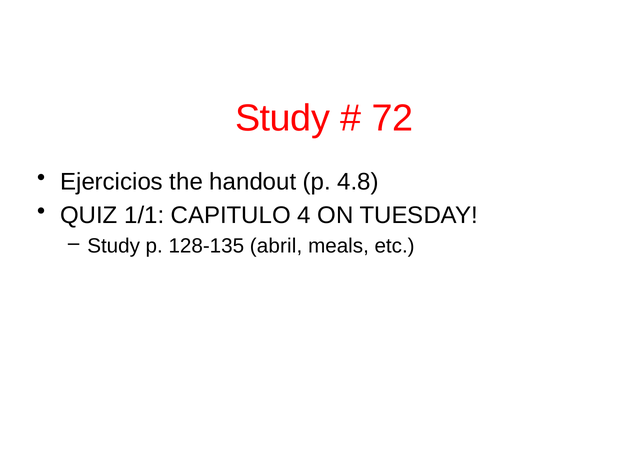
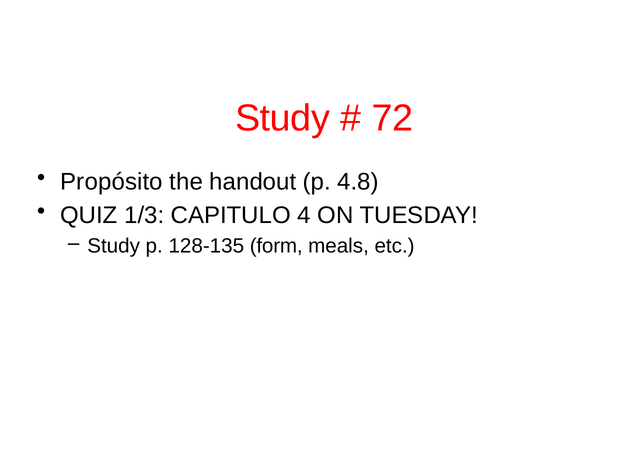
Ejercicios: Ejercicios -> Propósito (112, 182)
1/1: 1/1 -> 1/3 (144, 216)
abril: abril -> form (276, 246)
